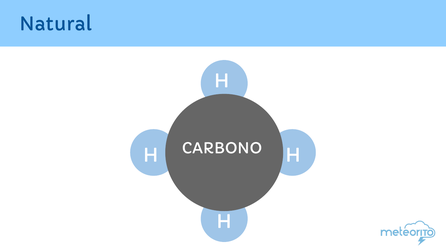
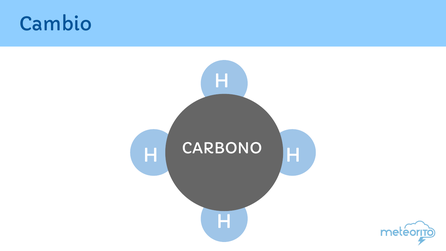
Natural: Natural -> Cambio (56, 24)
